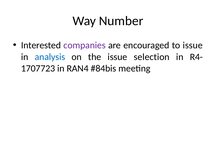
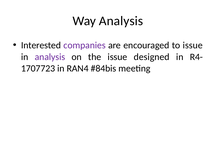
Way Number: Number -> Analysis (121, 21)
analysis colour: blue -> purple (50, 57)
selection: selection -> designed (152, 57)
